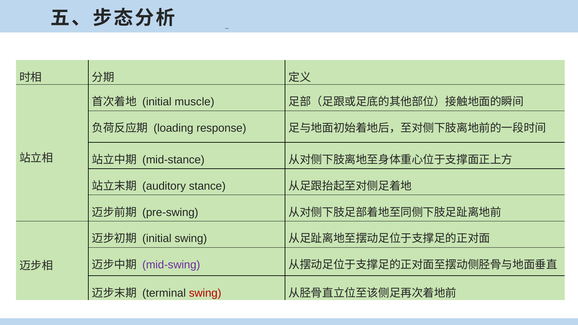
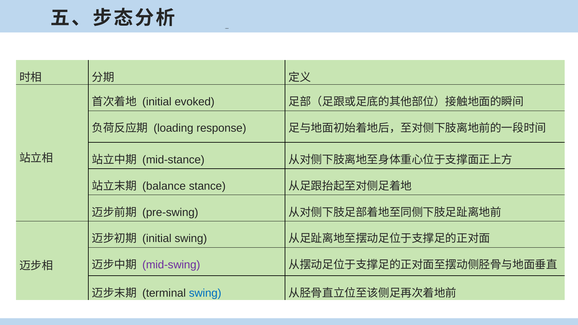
muscle: muscle -> evoked (195, 102)
auditory: auditory -> balance (164, 186)
swing colour: red -> blue (205, 293)
